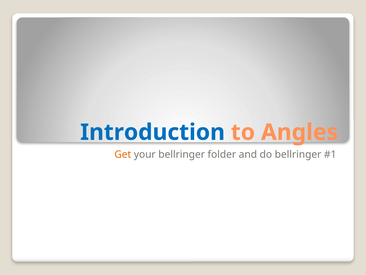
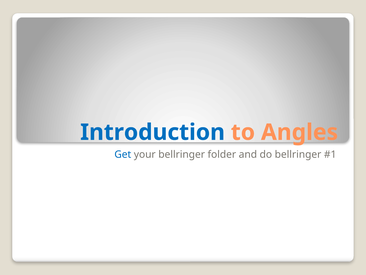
Get colour: orange -> blue (123, 154)
